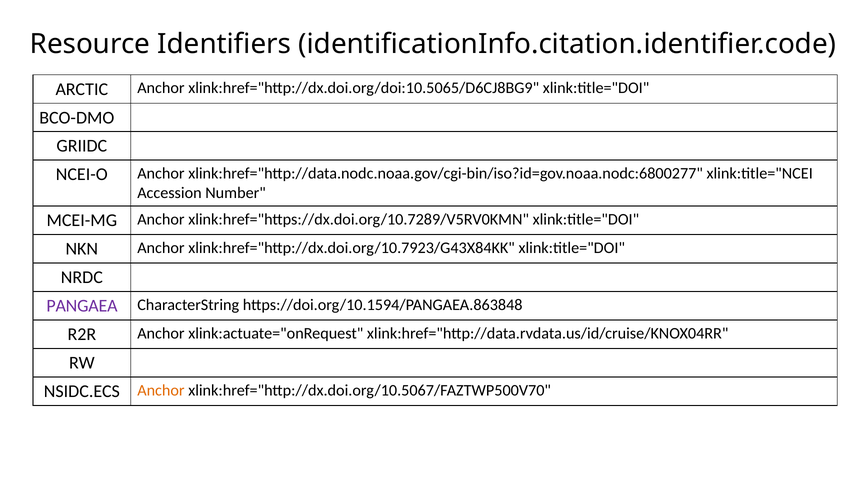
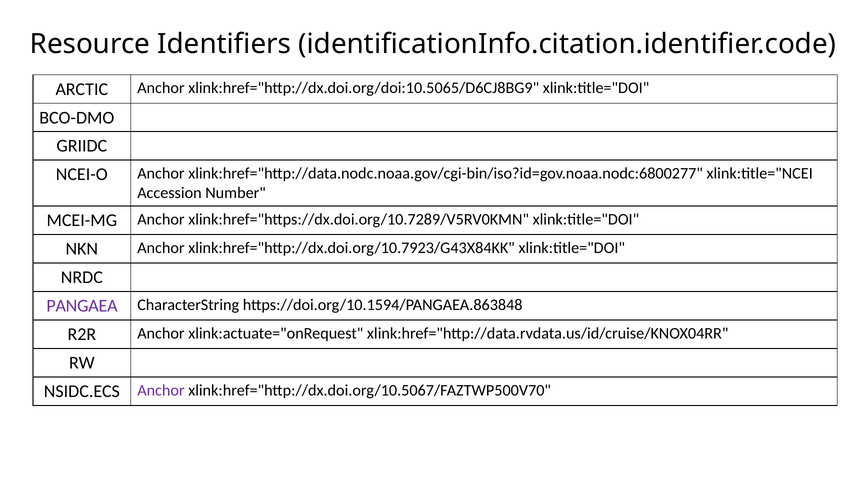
Anchor colour: orange -> purple (161, 391)
